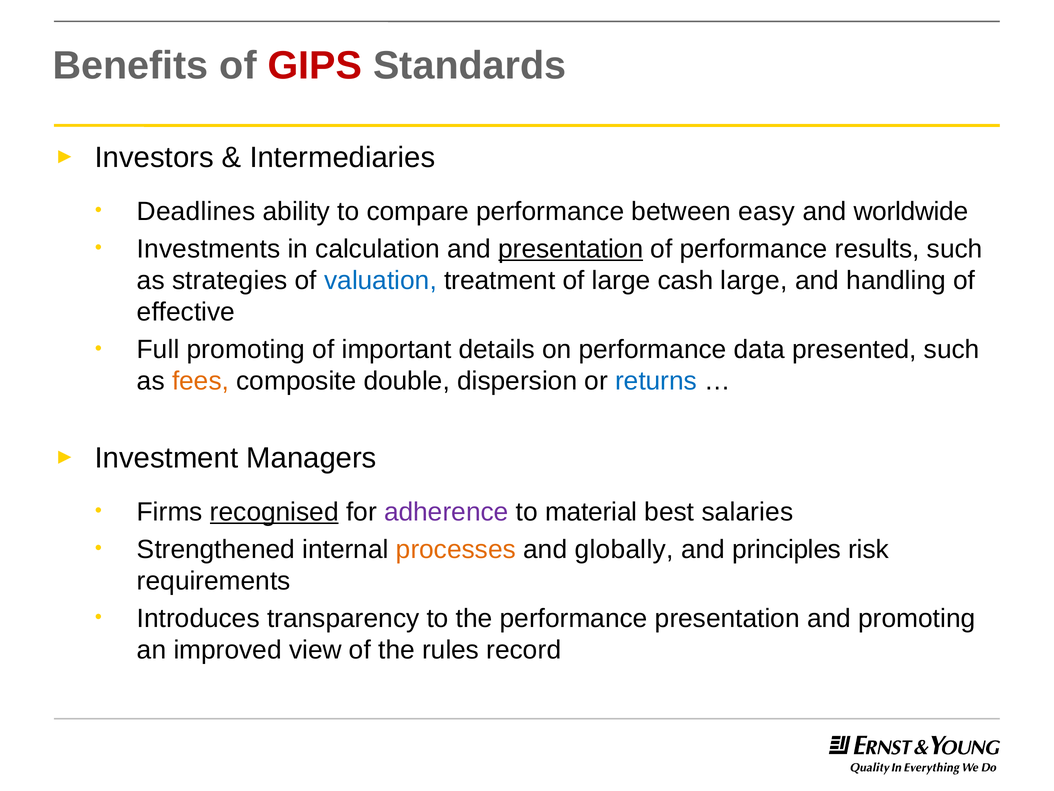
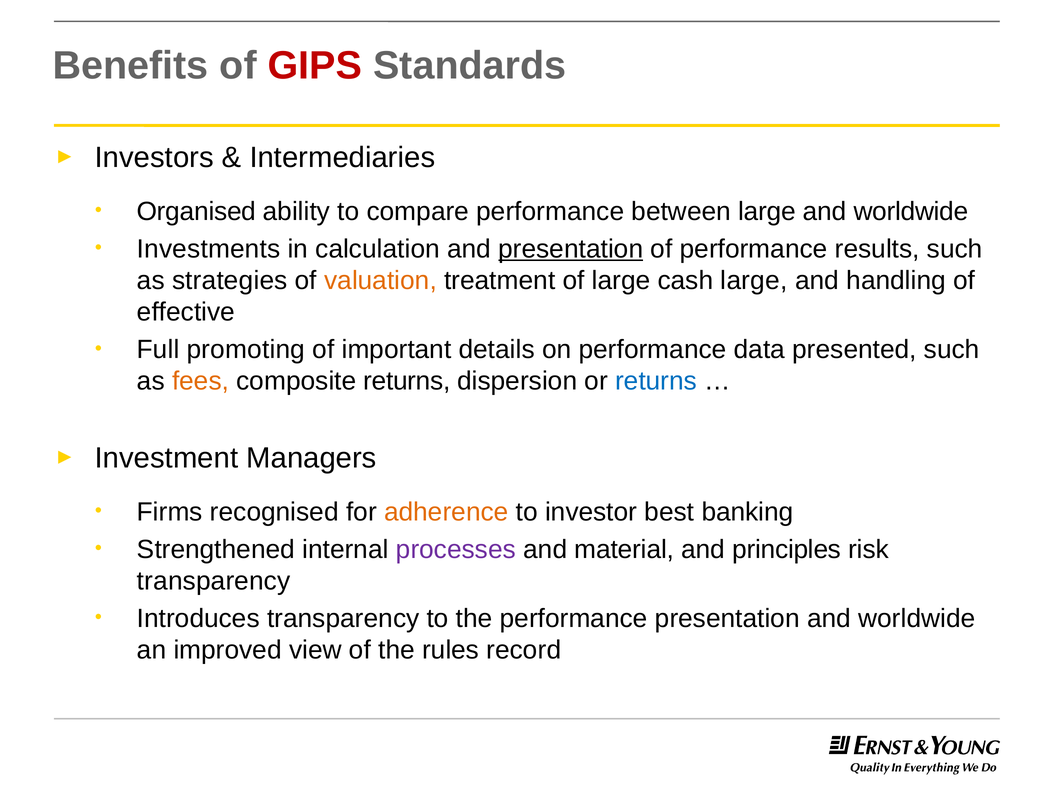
Deadlines: Deadlines -> Organised (196, 211)
between easy: easy -> large (767, 211)
valuation colour: blue -> orange (381, 280)
composite double: double -> returns (407, 381)
recognised underline: present -> none (274, 512)
adherence colour: purple -> orange (446, 512)
material: material -> investor (591, 512)
salaries: salaries -> banking (748, 512)
processes colour: orange -> purple (456, 549)
globally: globally -> material (624, 549)
requirements: requirements -> transparency (214, 581)
presentation and promoting: promoting -> worldwide (917, 618)
